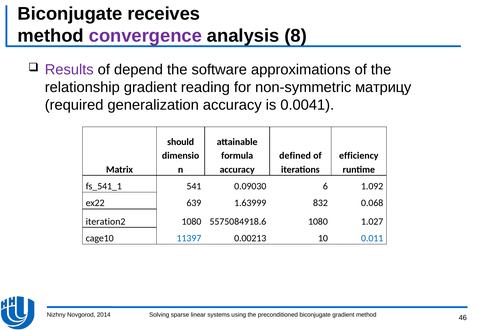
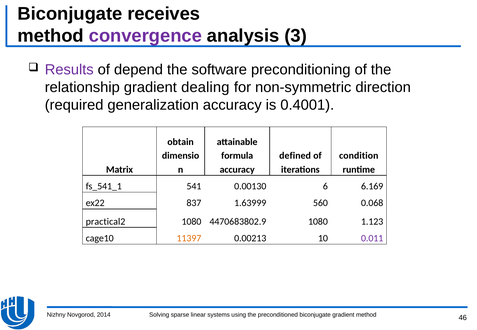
8: 8 -> 3 (296, 36)
approximations: approximations -> preconditioning (301, 70)
reading: reading -> dealing (205, 87)
матрицу: матрицу -> direction (383, 87)
0.0041: 0.0041 -> 0.4001 (307, 105)
should: should -> obtain (181, 142)
efficiency: efficiency -> condition (359, 156)
0.09030: 0.09030 -> 0.00130 (250, 186)
1.092: 1.092 -> 6.169 (372, 186)
639: 639 -> 837 (194, 203)
832: 832 -> 560 (320, 203)
iteration2: iteration2 -> practical2 (106, 222)
5575084918.6: 5575084918.6 -> 4470683802.9 (238, 222)
1.027: 1.027 -> 1.123 (372, 222)
11397 colour: blue -> orange (189, 238)
0.011 colour: blue -> purple (372, 238)
